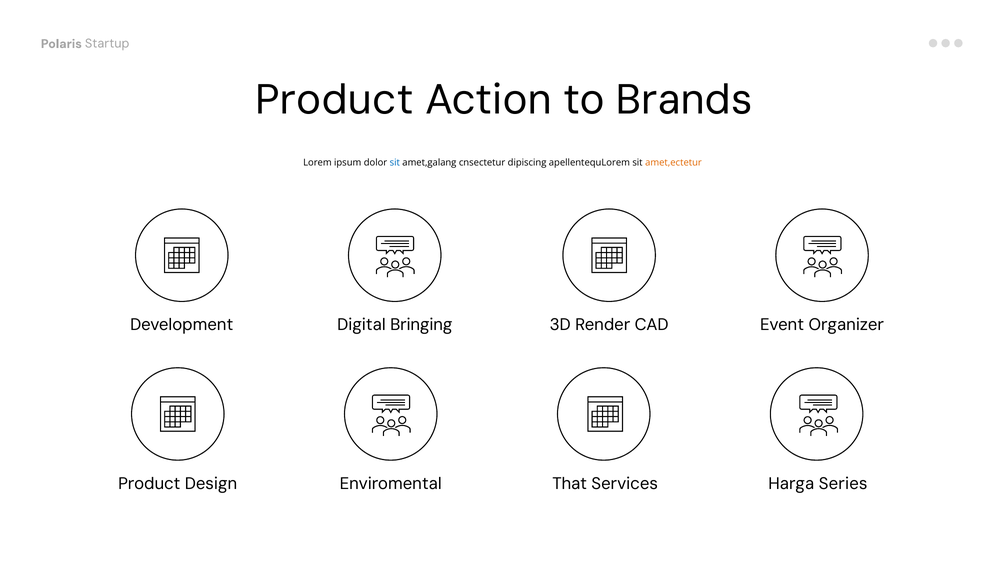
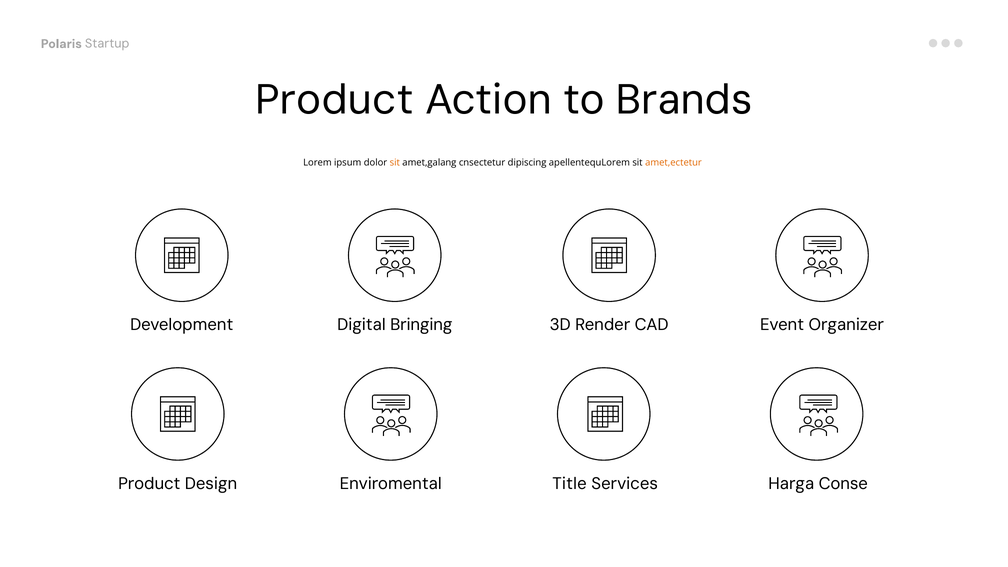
sit colour: blue -> orange (395, 163)
That: That -> Title (569, 484)
Series: Series -> Conse (843, 484)
